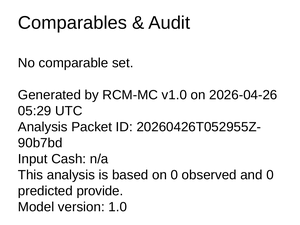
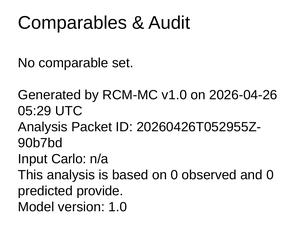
Cash: Cash -> Carlo (69, 159)
